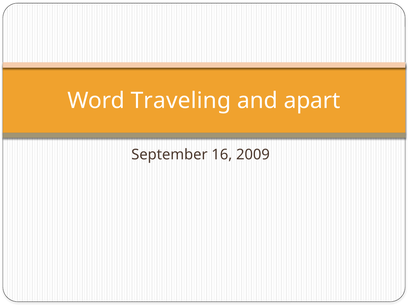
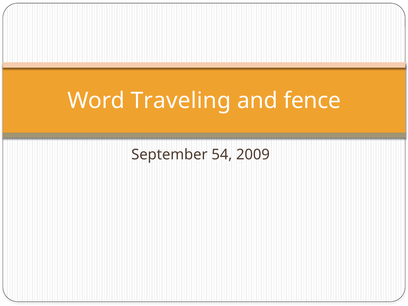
apart: apart -> fence (312, 101)
16: 16 -> 54 (222, 155)
